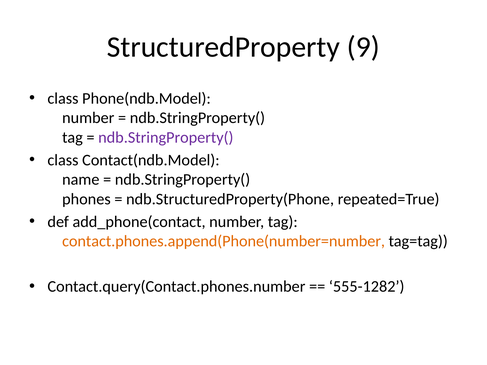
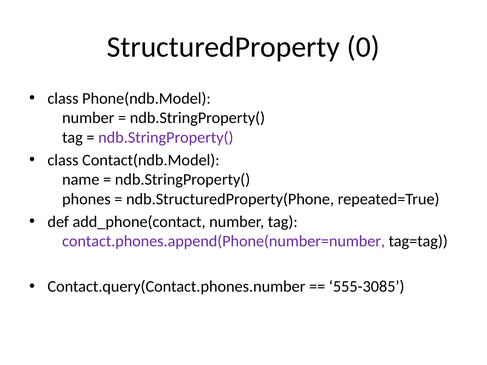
9: 9 -> 0 (363, 47)
contact.phones.append(Phone(number=number colour: orange -> purple (224, 241)
555-1282: 555-1282 -> 555-3085 (367, 287)
